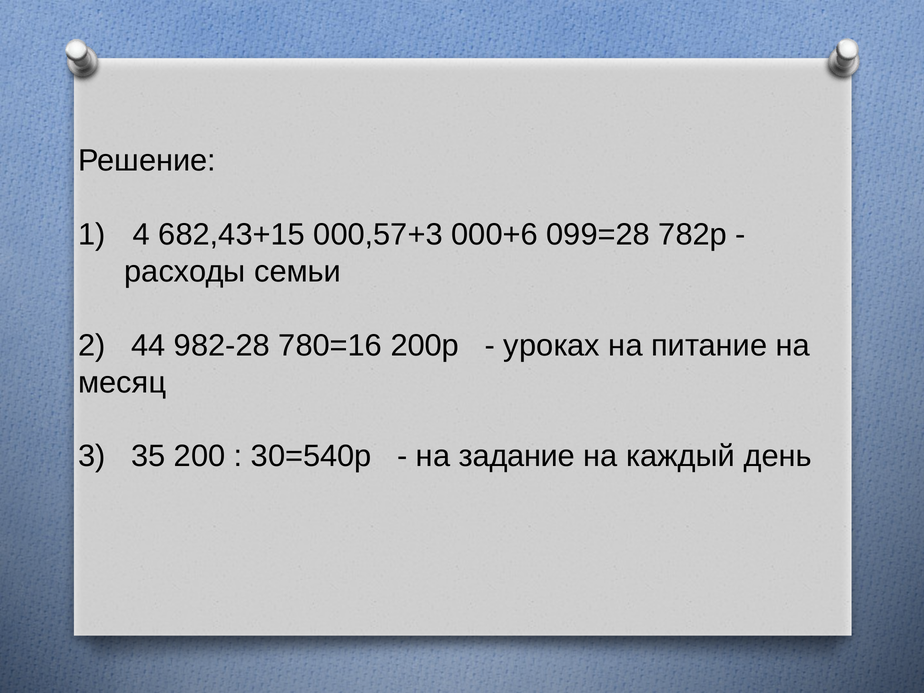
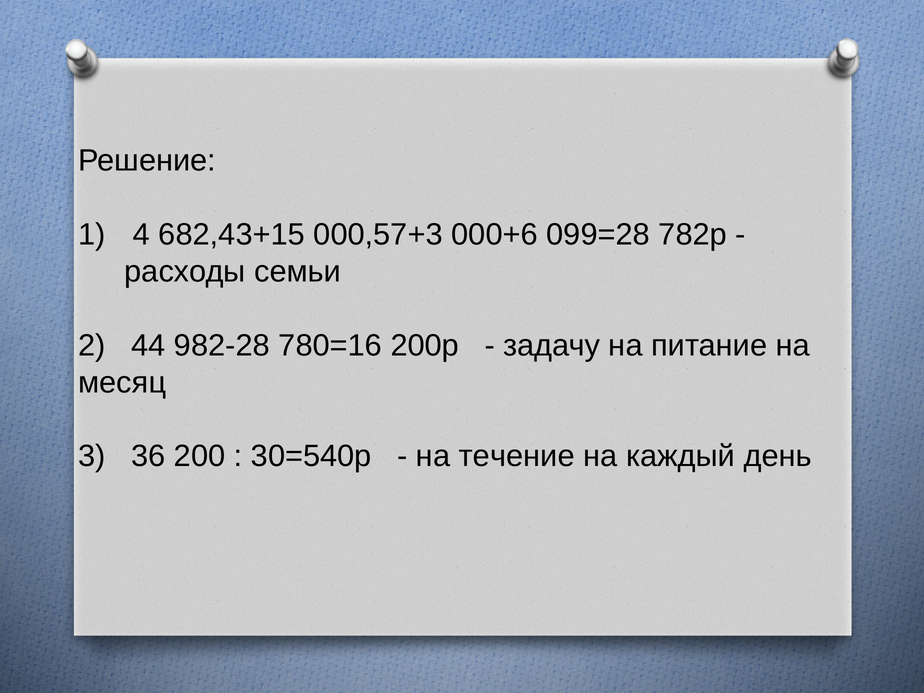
уроках: уроках -> задачу (552, 345)
35: 35 -> 36 (148, 456)
задание: задание -> течение (517, 456)
